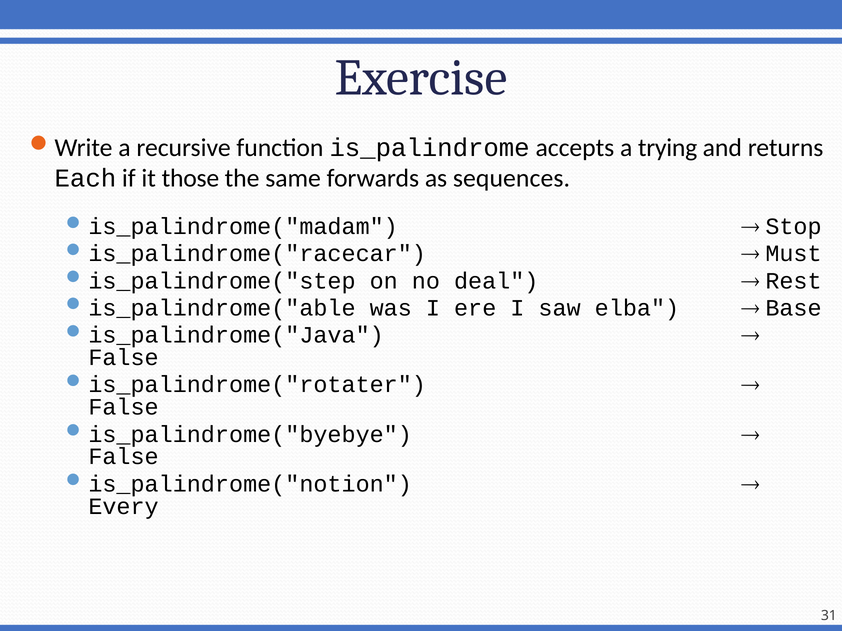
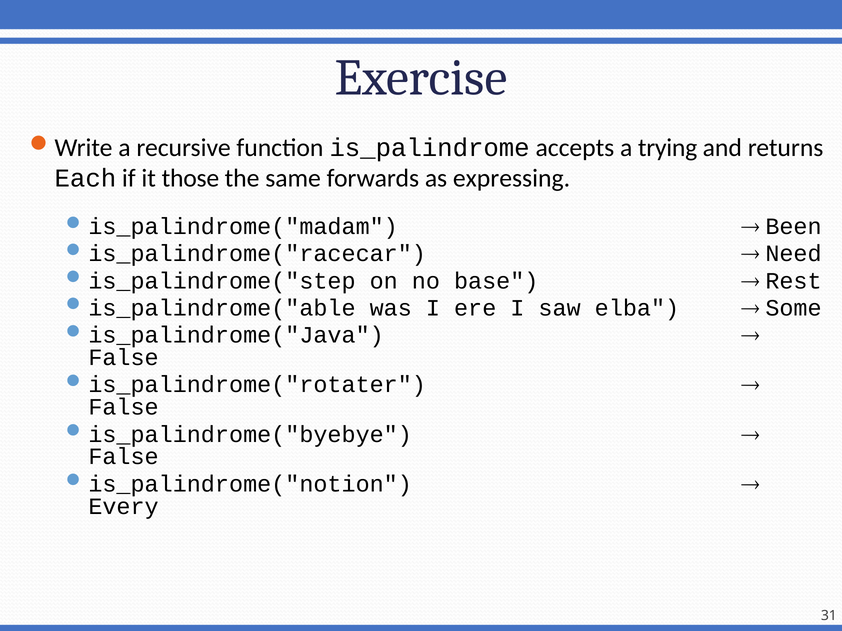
sequences: sequences -> expressing (512, 179)
Stop: Stop -> Been (793, 227)
Must: Must -> Need (793, 254)
deal: deal -> base (496, 281)
Base: Base -> Some (793, 308)
